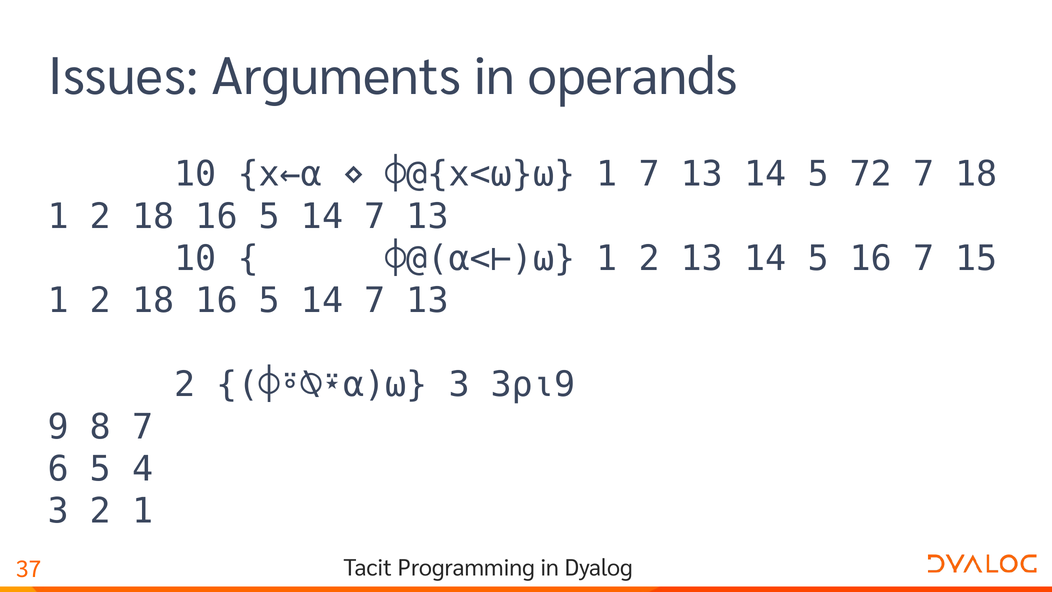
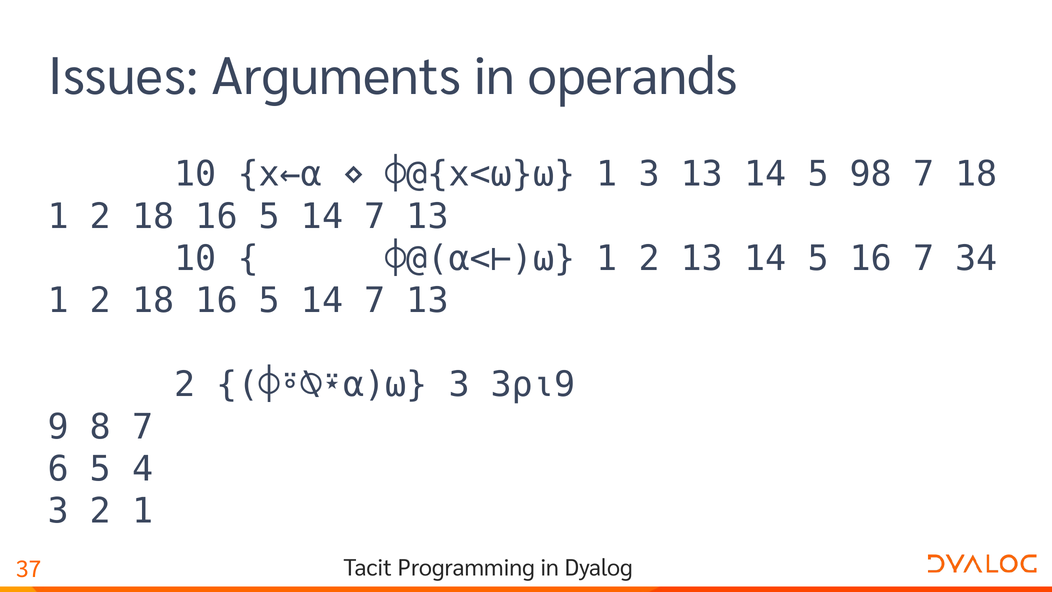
1 7: 7 -> 3 (649, 174)
72: 72 -> 98 (871, 174)
15: 15 -> 34 (976, 258)
